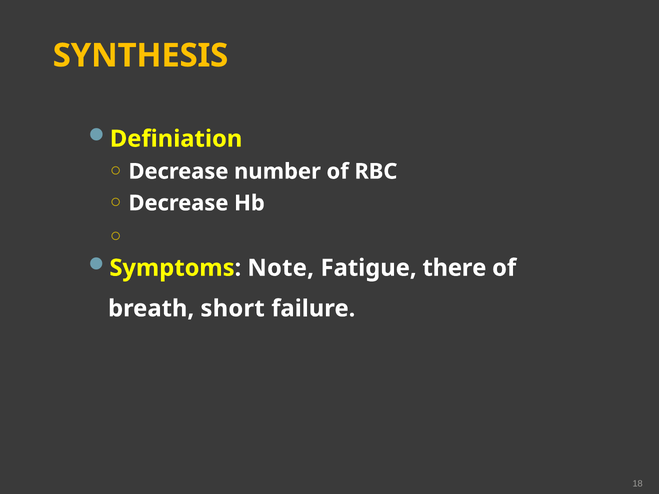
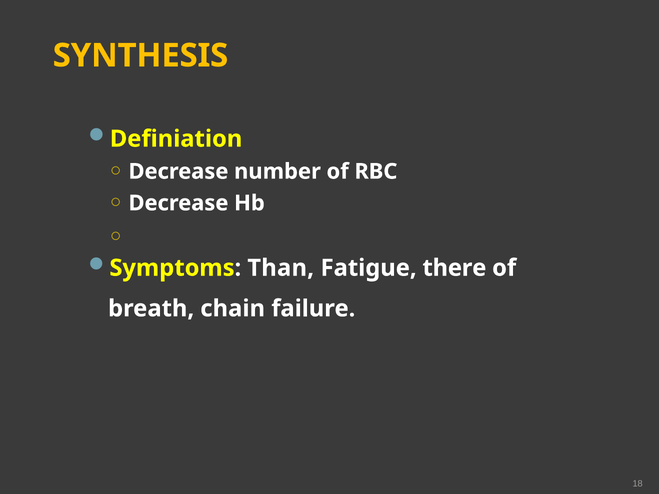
Note: Note -> Than (281, 268)
short: short -> chain (233, 309)
